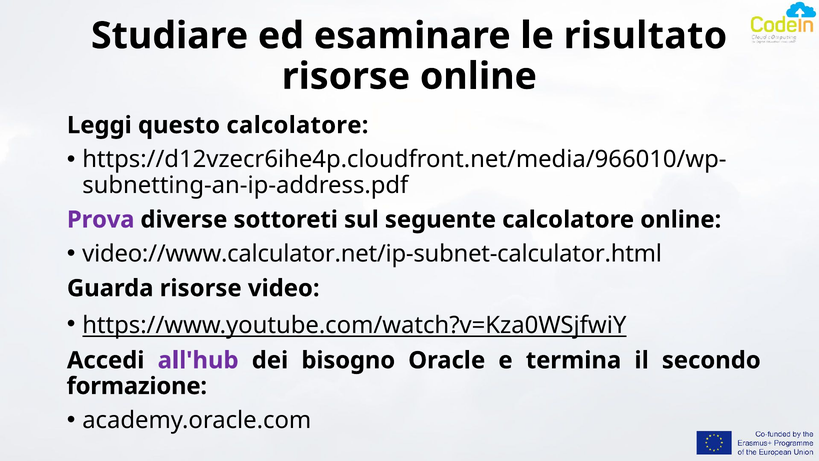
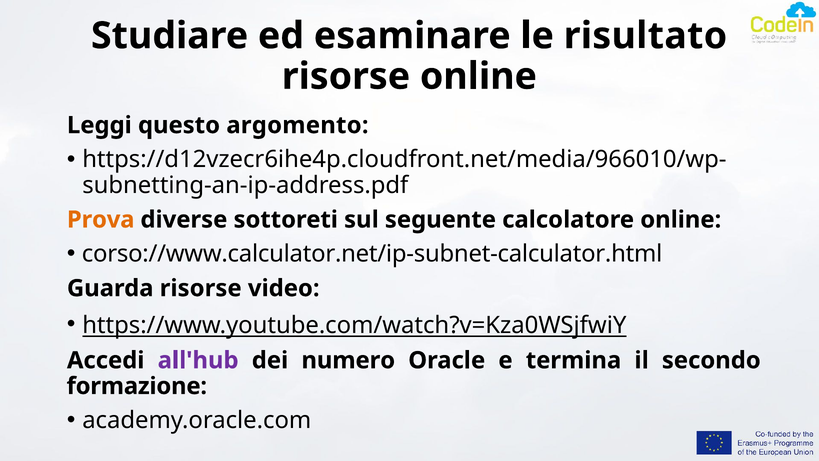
questo calcolatore: calcolatore -> argomento (297, 125)
Prova colour: purple -> orange (101, 220)
video://www.calculator.net/ip-subnet-calculator.html: video://www.calculator.net/ip-subnet-calculator.html -> corso://www.calculator.net/ip-subnet-calculator.html (372, 254)
bisogno: bisogno -> numero (348, 360)
